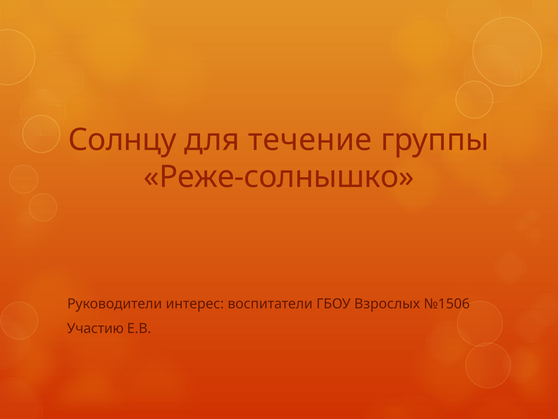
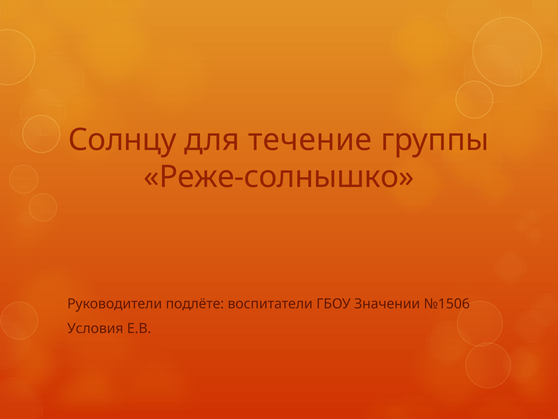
интерес: интерес -> подлёте (195, 304)
Взрослых: Взрослых -> Значении (387, 304)
Участию: Участию -> Условия (95, 328)
